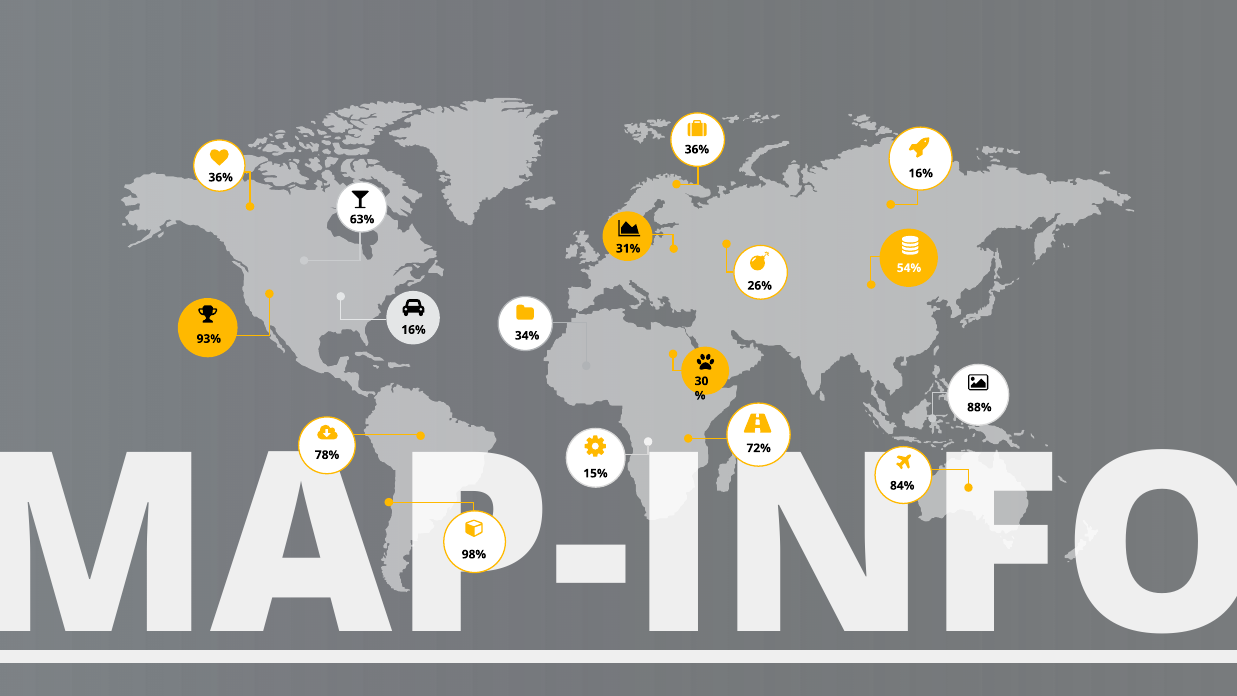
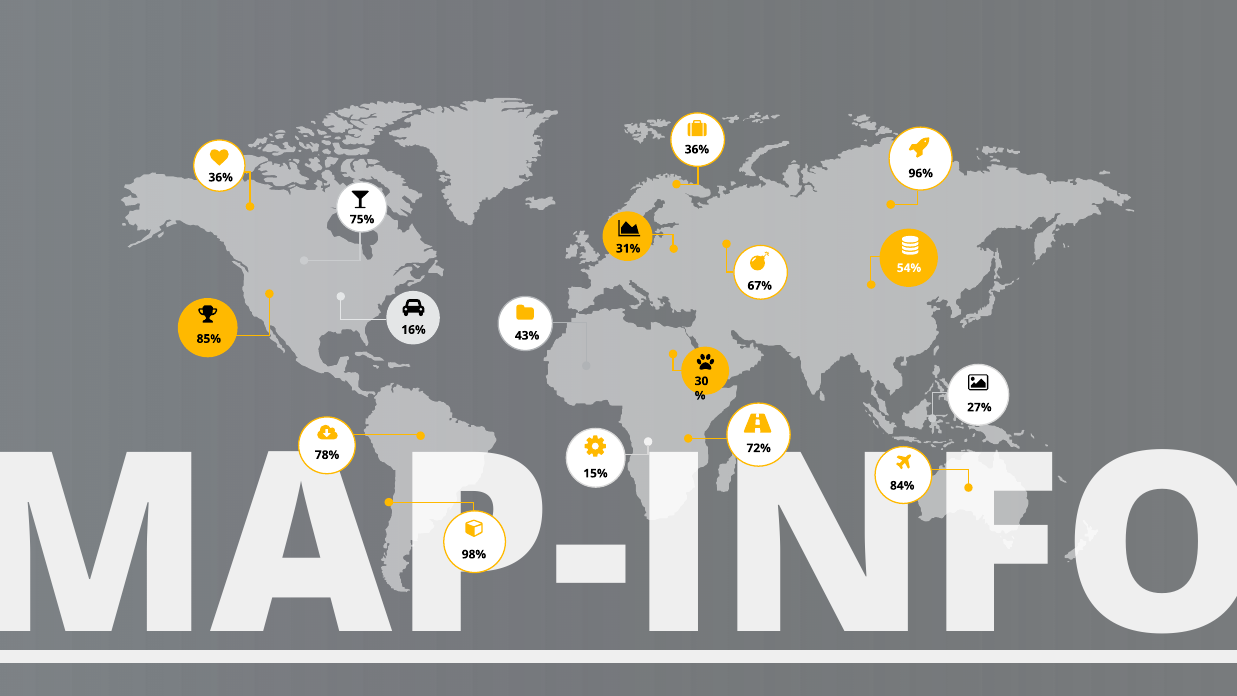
16%: 16% -> 96% (921, 173)
63%: 63% -> 75% (362, 219)
26%: 26% -> 67% (760, 286)
34%: 34% -> 43% (527, 336)
93%: 93% -> 85% (209, 339)
88%: 88% -> 27% (979, 407)
